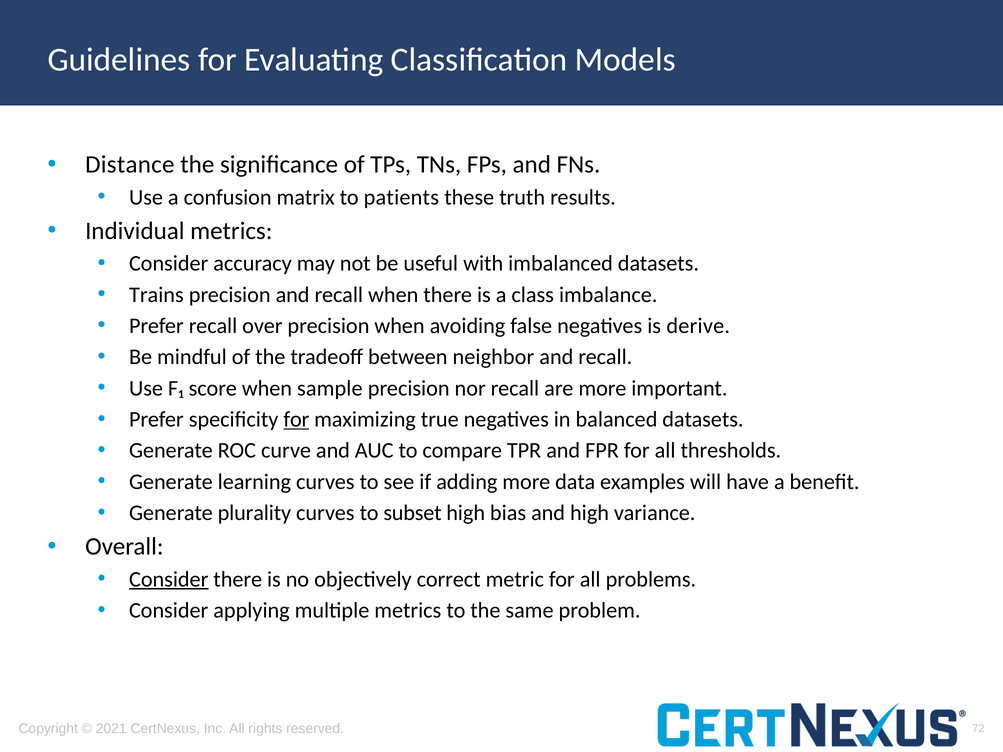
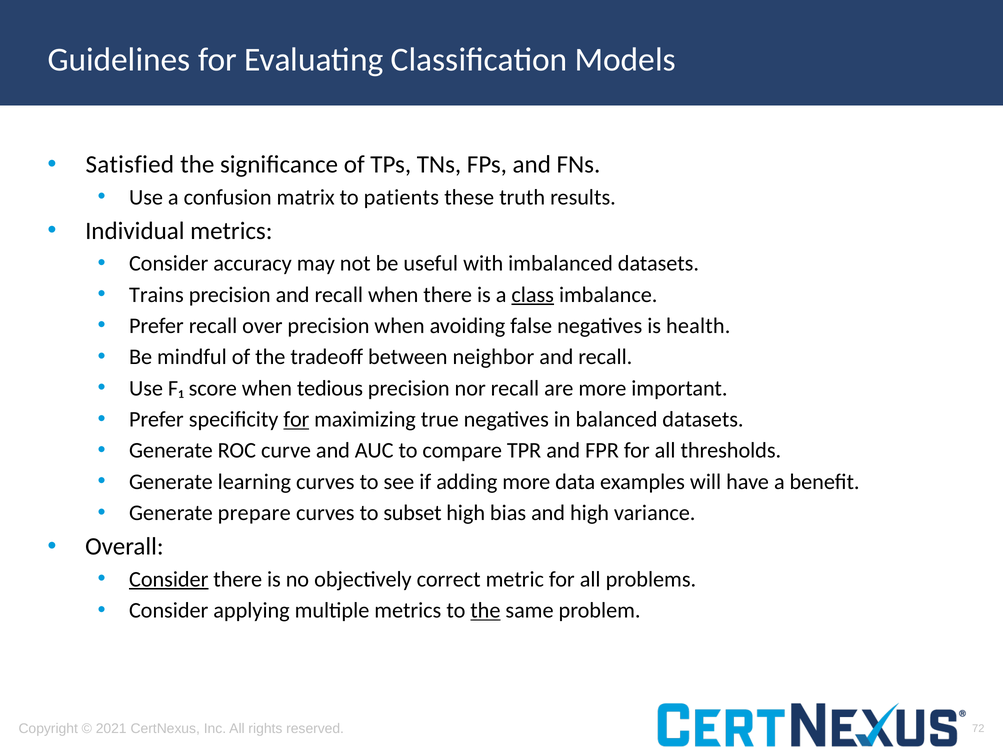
Distance: Distance -> Satisfied (130, 165)
class underline: none -> present (533, 295)
derive: derive -> health (698, 326)
sample: sample -> tedious (330, 388)
plurality: plurality -> prepare (254, 513)
the underline: none -> present (485, 611)
